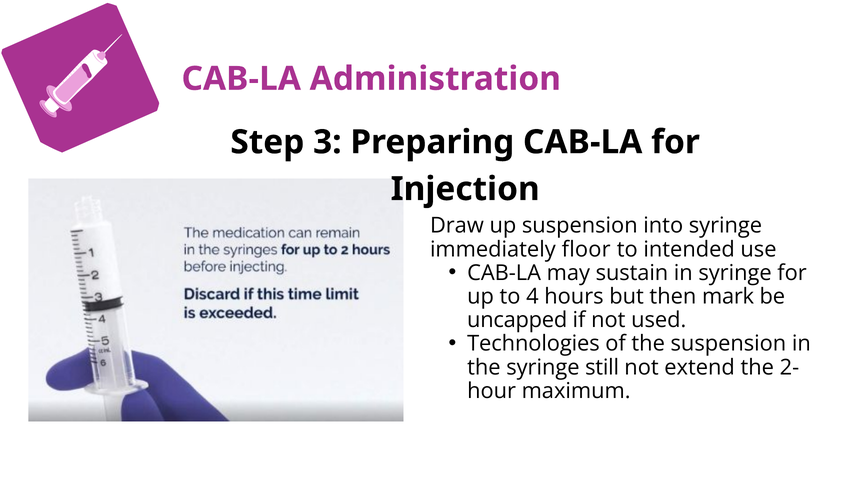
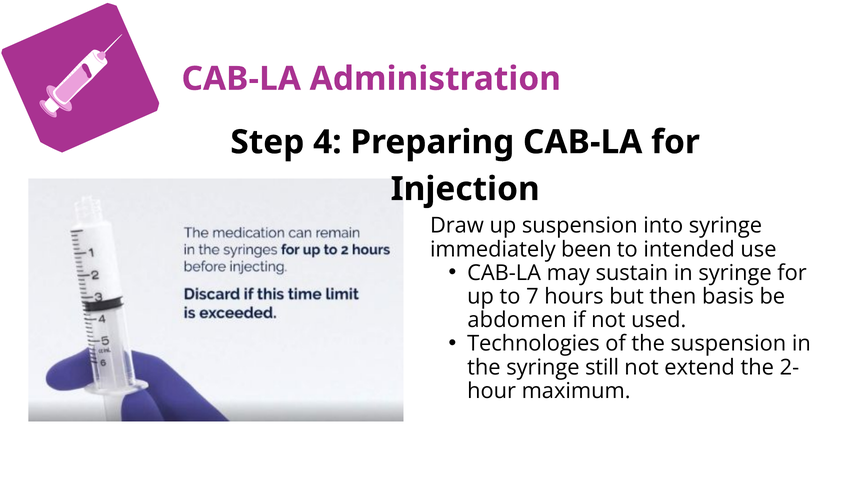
3: 3 -> 4 (327, 142)
floor: floor -> been (586, 249)
4: 4 -> 7 (532, 296)
mark: mark -> basis (728, 296)
uncapped: uncapped -> abdomen (517, 320)
